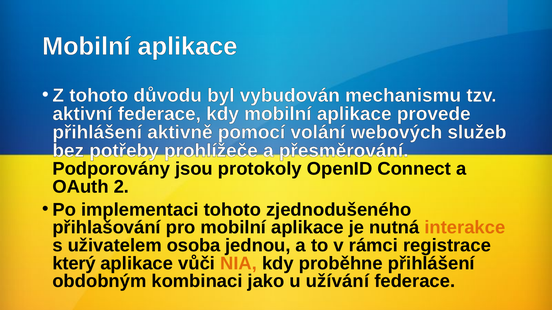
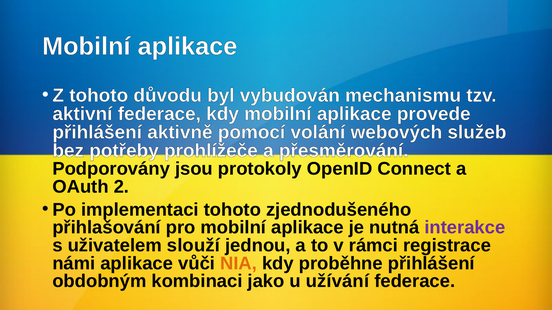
interakce colour: orange -> purple (465, 228)
osoba: osoba -> slouží (193, 246)
který: který -> námi (74, 264)
